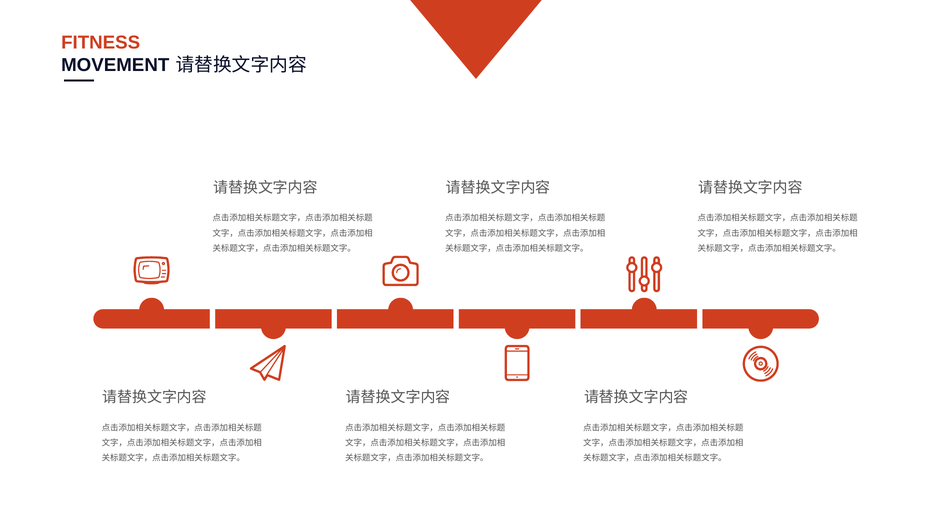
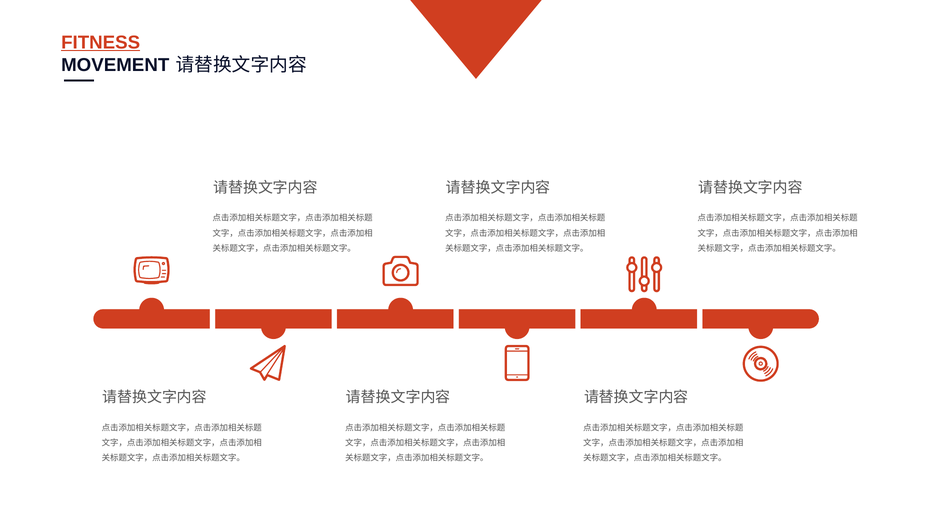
FITNESS underline: none -> present (101, 43)
